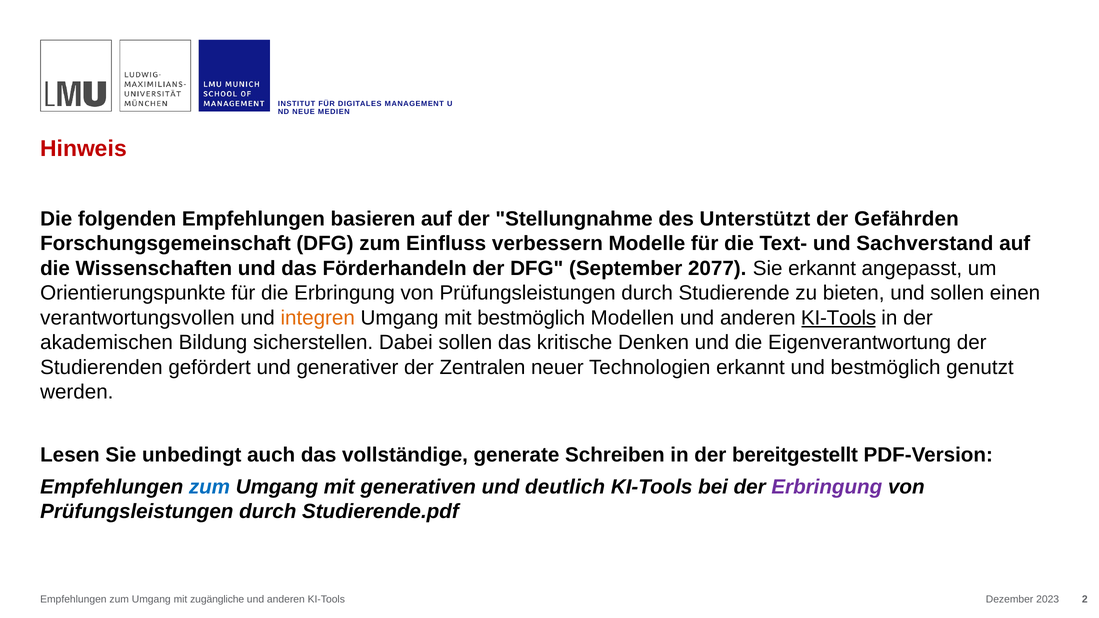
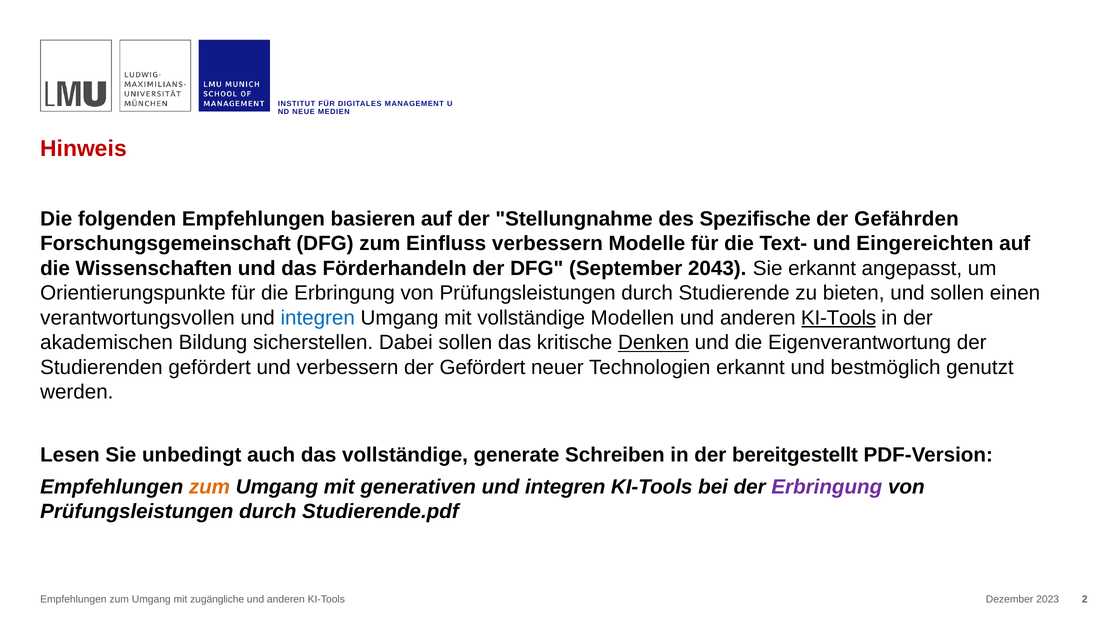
Unterstützt: Unterstützt -> Spezifische (755, 219)
Sachverstand: Sachverstand -> Eingereichten (925, 244)
2077: 2077 -> 2043 (717, 268)
integren colour: orange -> blue (318, 318)
mit bestmöglich: bestmöglich -> vollständige (531, 318)
Denken underline: none -> present (654, 343)
und generativer: generativer -> verbessern (347, 367)
der Zentralen: Zentralen -> Gefördert (483, 367)
zum colour: blue -> orange (209, 487)
generativen und deutlich: deutlich -> integren (565, 487)
